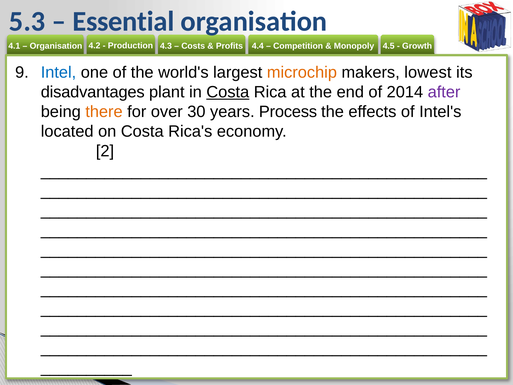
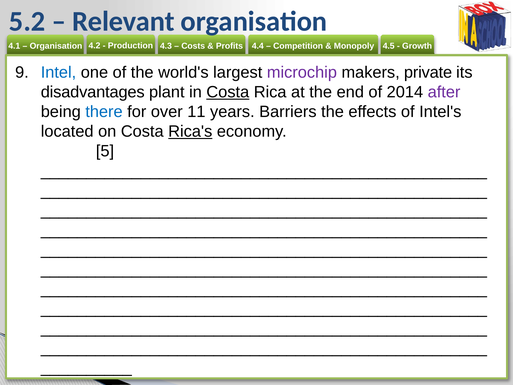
5.3: 5.3 -> 5.2 (27, 21)
Essential: Essential -> Relevant (123, 21)
microchip colour: orange -> purple (302, 73)
lowest: lowest -> private (428, 73)
there colour: orange -> blue (104, 112)
30: 30 -> 11 (196, 112)
Process: Process -> Barriers (288, 112)
Rica's underline: none -> present (190, 131)
2: 2 -> 5 (105, 151)
